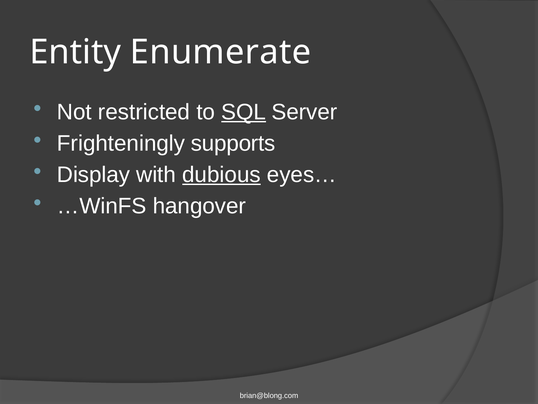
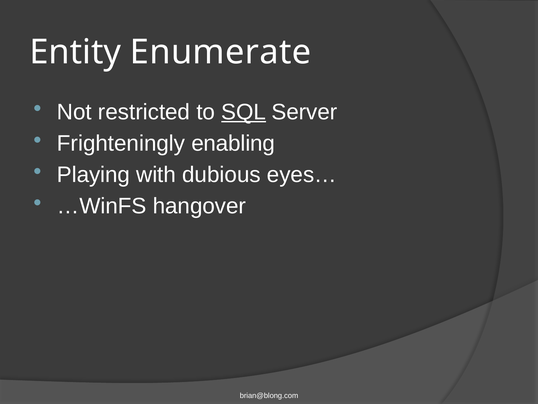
supports: supports -> enabling (233, 143)
Display: Display -> Playing (93, 175)
dubious underline: present -> none (221, 175)
